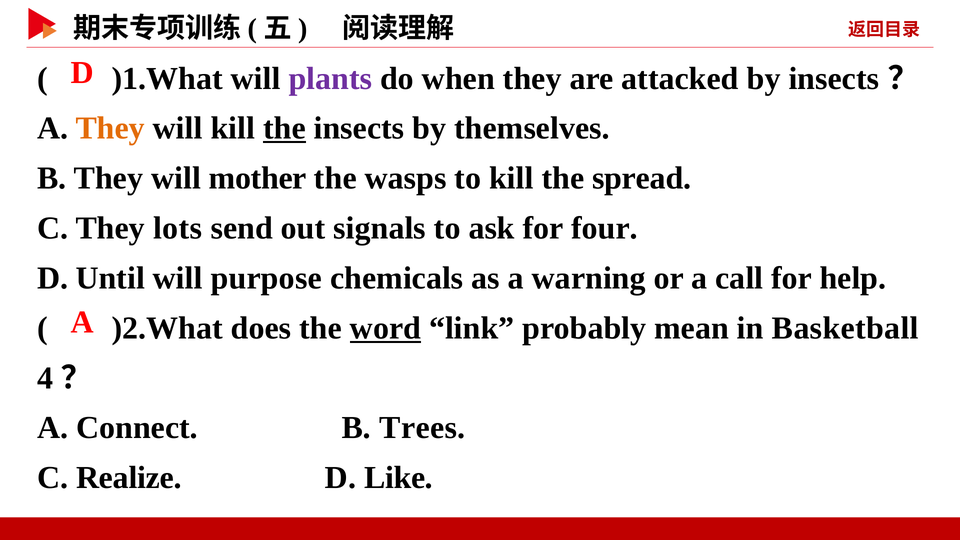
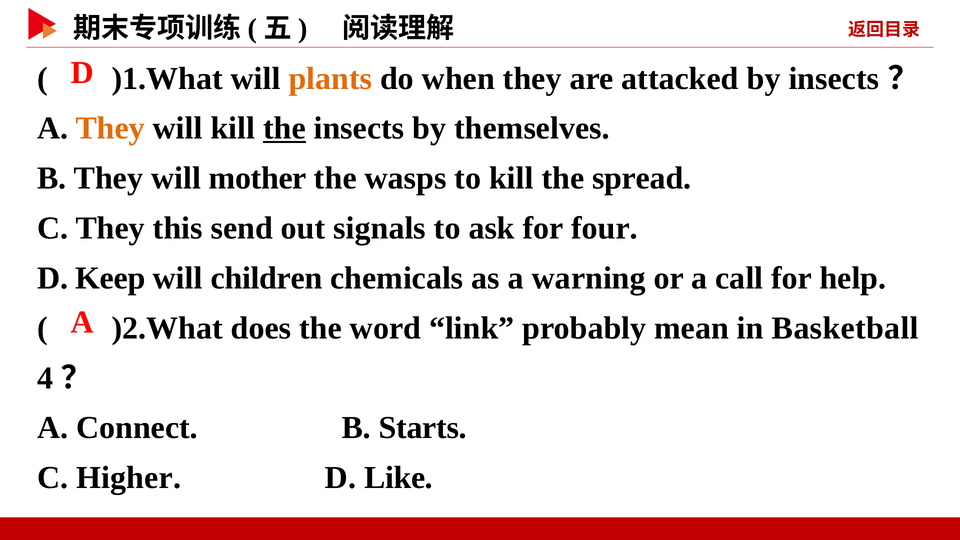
plants colour: purple -> orange (330, 79)
lots: lots -> this (178, 228)
Until: Until -> Keep (110, 278)
purpose: purpose -> children (266, 278)
word underline: present -> none (385, 328)
Trees: Trees -> Starts (423, 428)
Realize: Realize -> Higher (129, 478)
